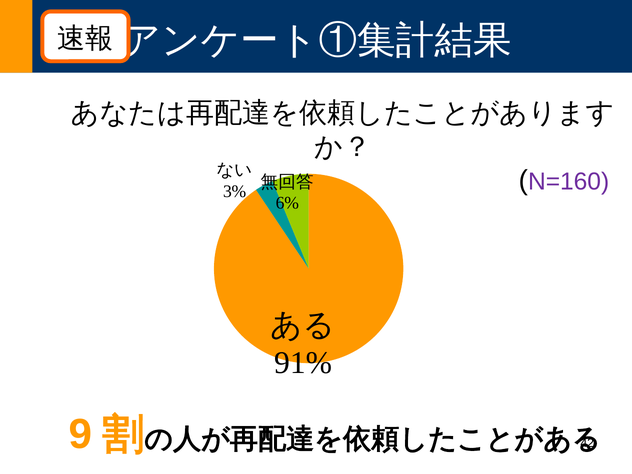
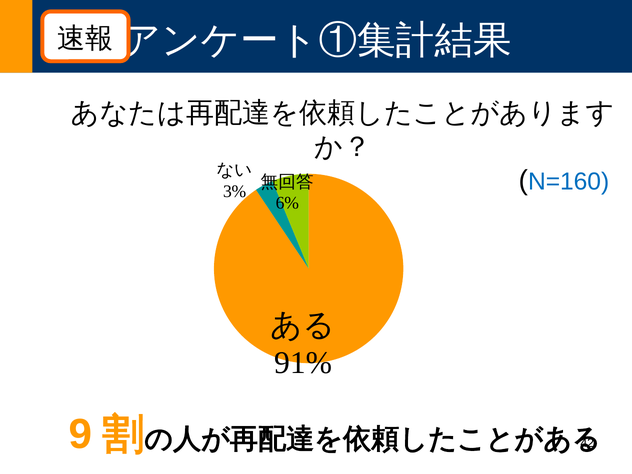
N=160 colour: purple -> blue (569, 182)
